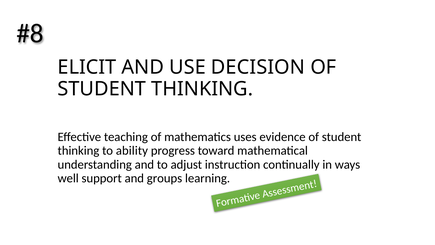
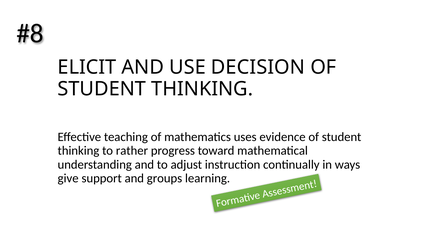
ability: ability -> rather (132, 151)
well: well -> give (68, 178)
